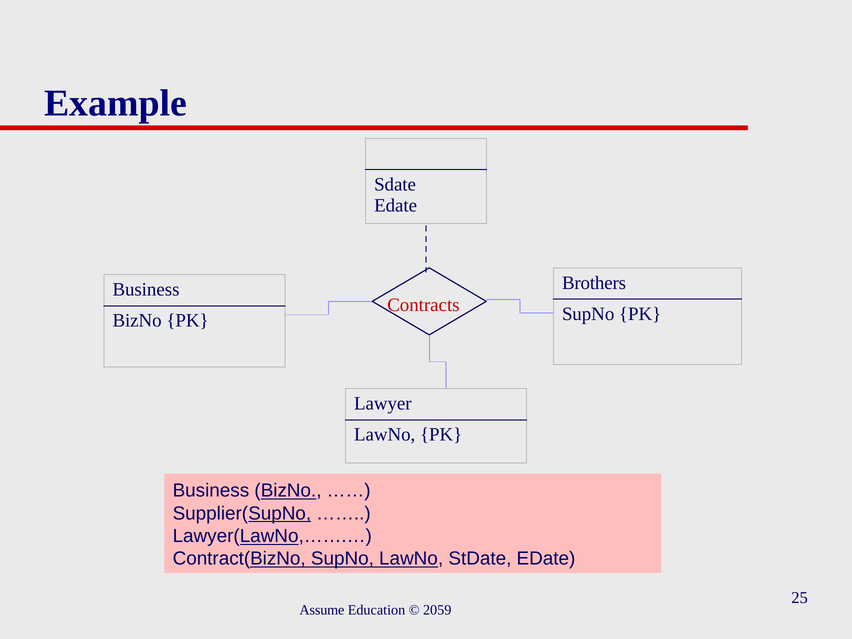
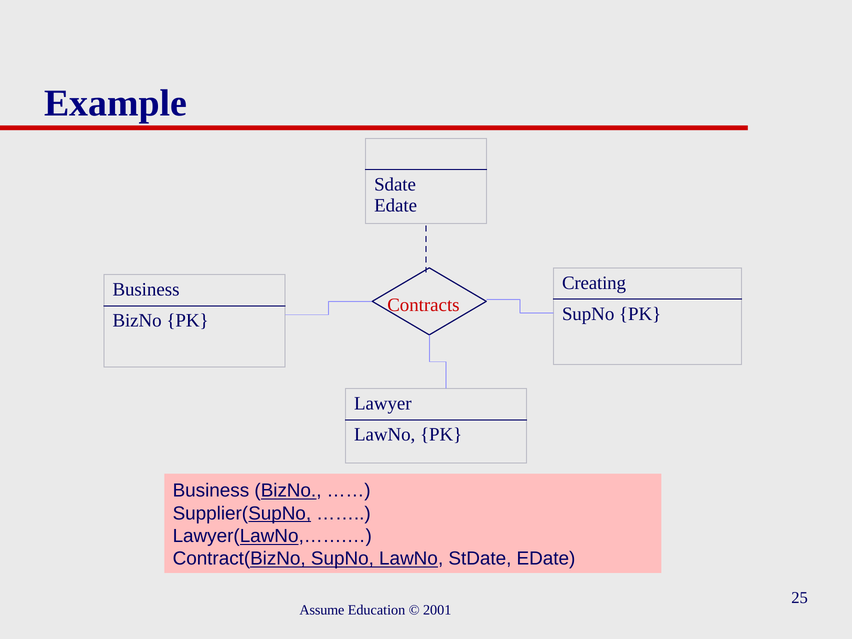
Brothers: Brothers -> Creating (594, 283)
2059: 2059 -> 2001 (437, 610)
